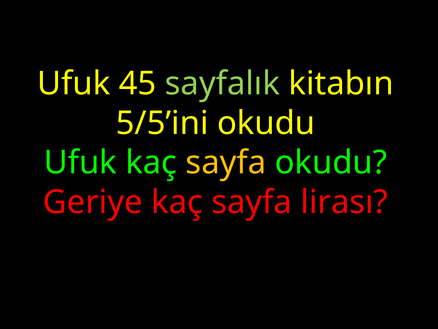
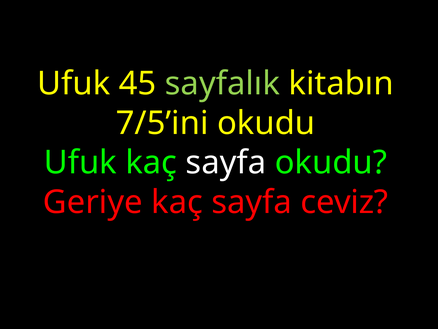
5/5’ini: 5/5’ini -> 7/5’ini (162, 123)
sayfa colour: yellow -> white (226, 162)
lirası: lirası -> ceviz (344, 202)
